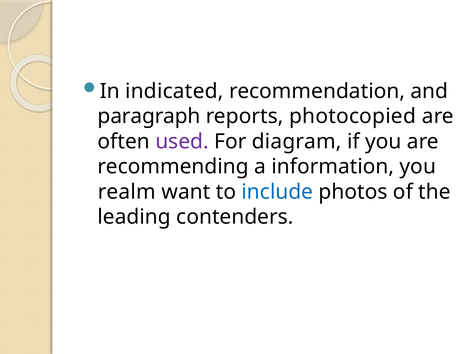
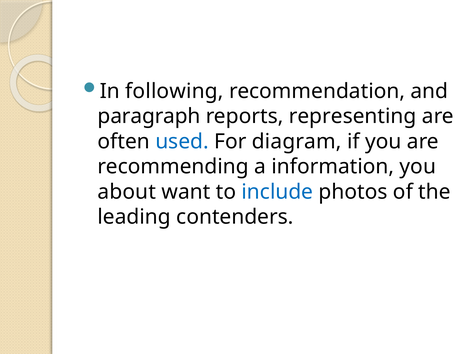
indicated: indicated -> following (174, 91)
photocopied: photocopied -> representing (353, 116)
used colour: purple -> blue (182, 141)
realm: realm -> about (127, 192)
